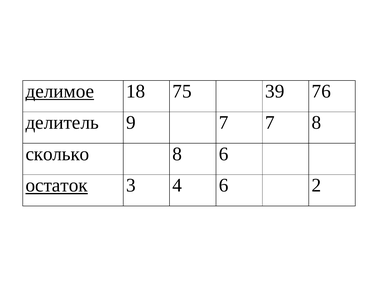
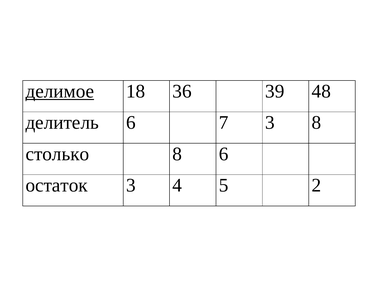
75: 75 -> 36 (182, 91)
76: 76 -> 48 (321, 91)
делитель 9: 9 -> 6 (131, 123)
7 7: 7 -> 3 (270, 123)
сколько: сколько -> столько (57, 154)
остаток underline: present -> none (57, 185)
4 6: 6 -> 5 (224, 185)
